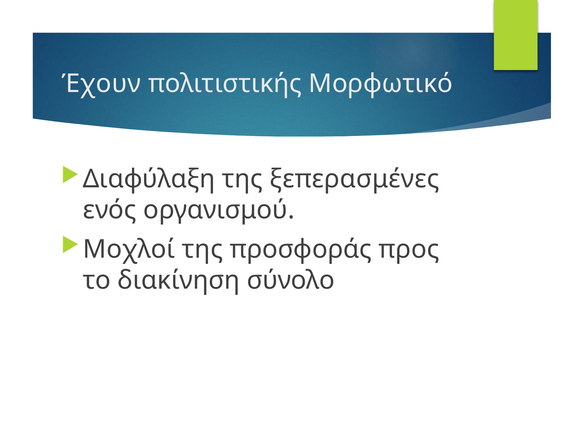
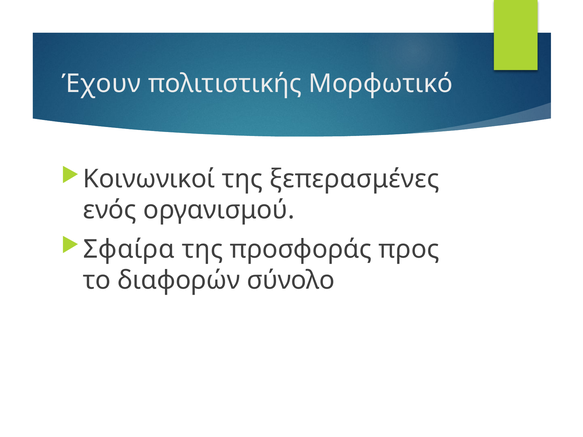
Διαφύλαξη: Διαφύλαξη -> Κοινωνικοί (149, 179)
Μοχλοί: Μοχλοί -> Σφαίρα (129, 249)
διακίνηση: διακίνηση -> διαφορών (179, 280)
